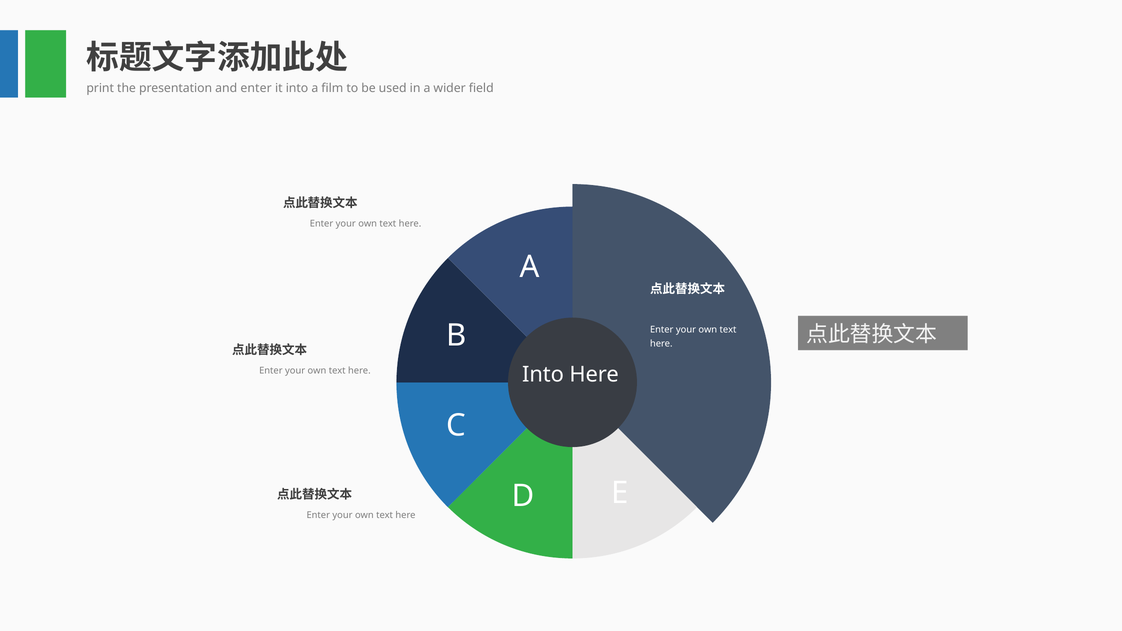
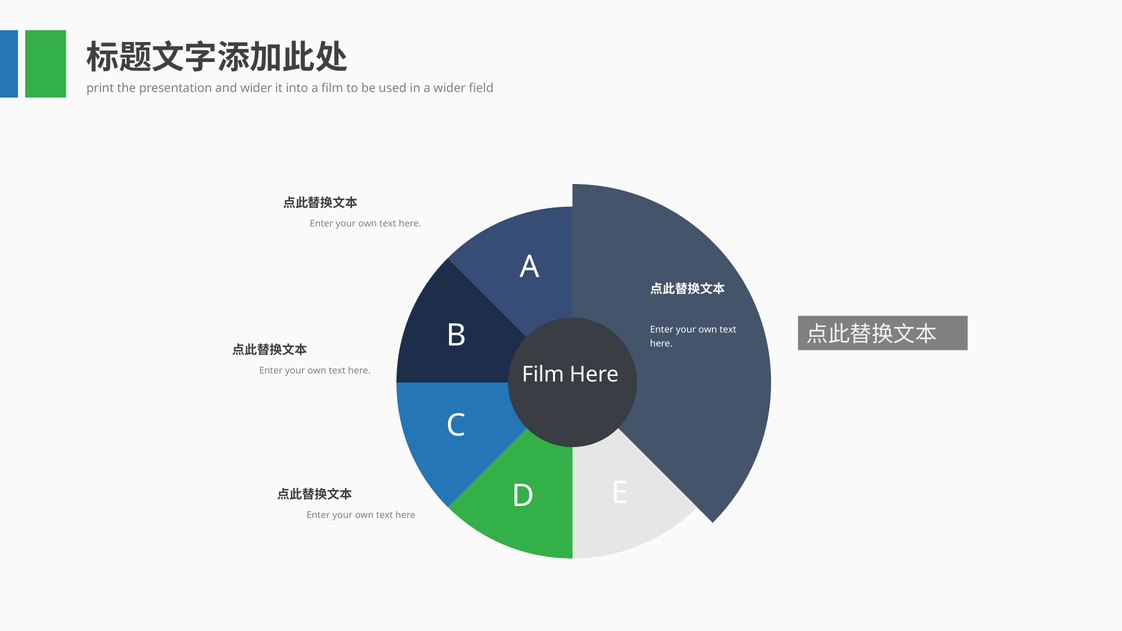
and enter: enter -> wider (256, 88)
Into: Into -> Film (543, 375)
